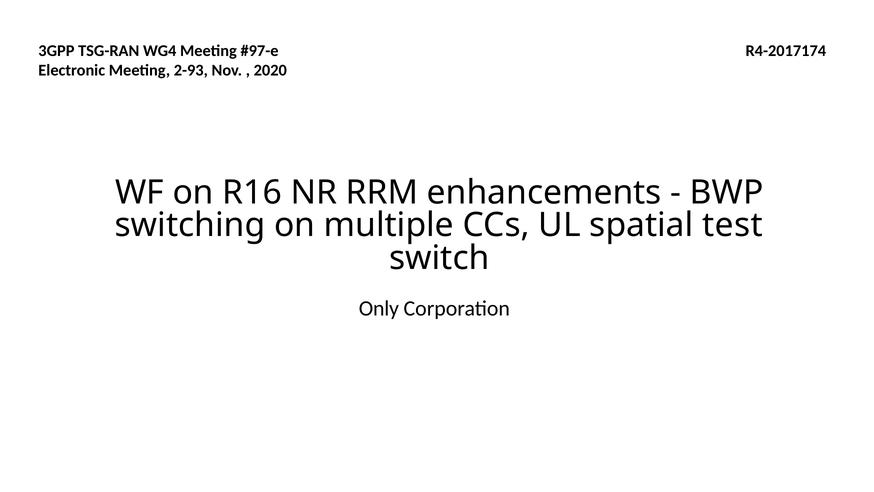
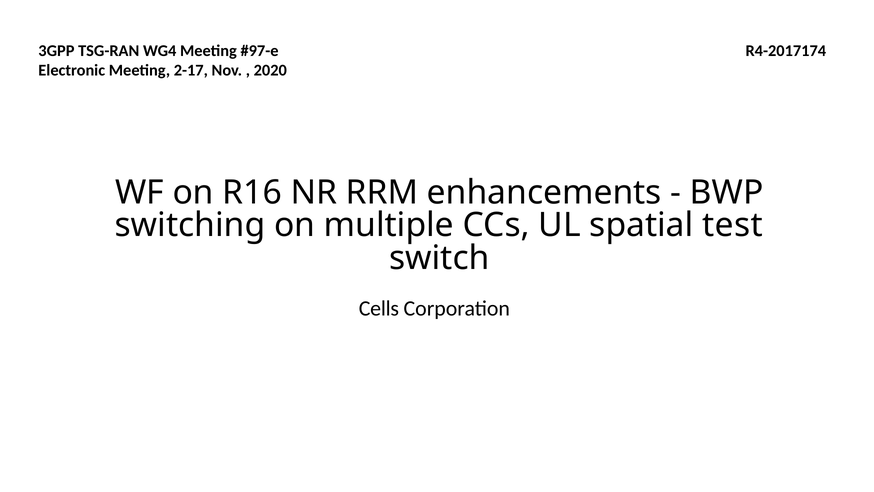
2-93: 2-93 -> 2-17 (191, 70)
Only: Only -> Cells (379, 309)
